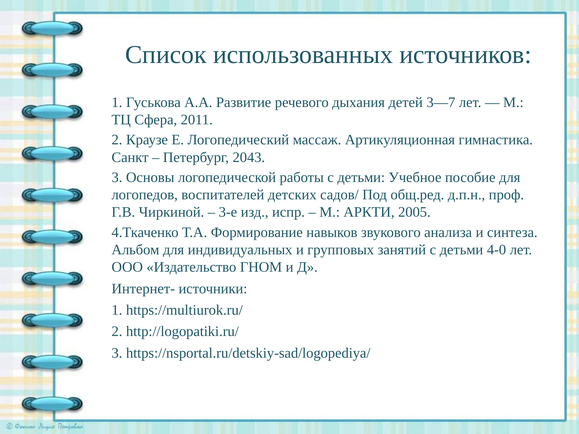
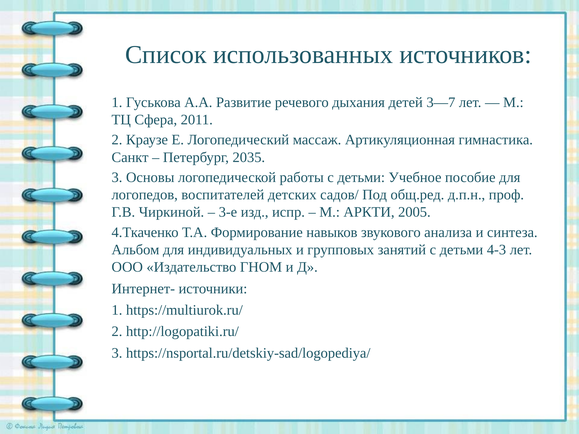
2043: 2043 -> 2035 (249, 157)
4-0: 4-0 -> 4-3 (496, 250)
